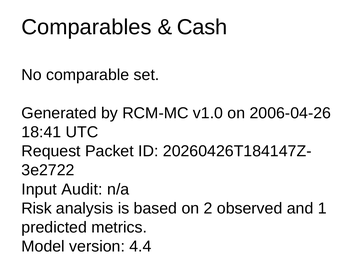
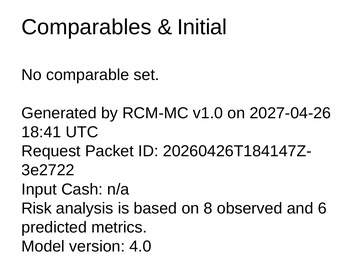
Cash: Cash -> Initial (202, 27)
2006-04-26: 2006-04-26 -> 2027-04-26 (290, 113)
Audit: Audit -> Cash (82, 190)
2: 2 -> 8 (208, 209)
1: 1 -> 6 (322, 209)
4.4: 4.4 -> 4.0 (140, 247)
